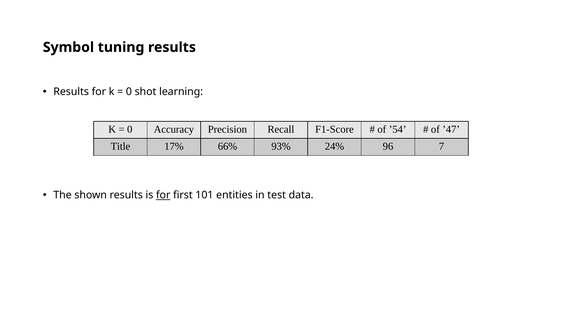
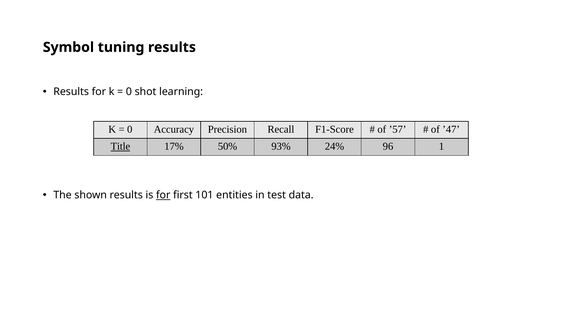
’54: ’54 -> ’57 (398, 129)
Title underline: none -> present (120, 146)
66%: 66% -> 50% (227, 146)
7: 7 -> 1 (442, 146)
